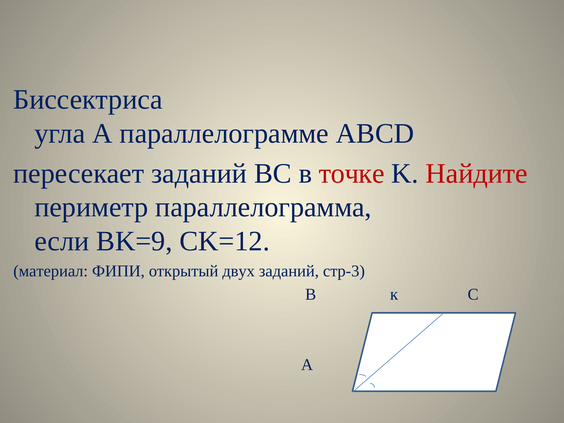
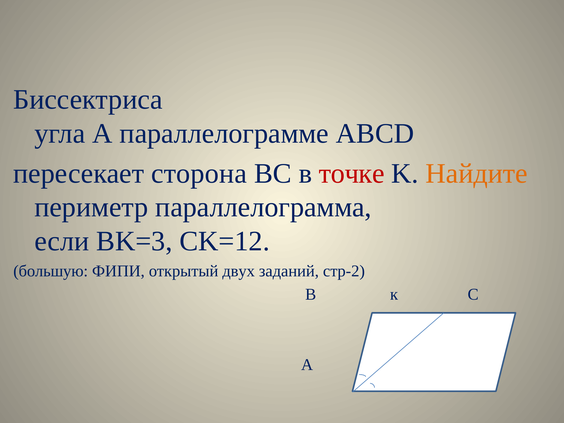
пересекает заданий: заданий -> сторона (199, 174)
Найдите colour: red -> orange (477, 174)
BK=9: BK=9 -> BK=3 (134, 241)
материал: материал -> большую (51, 271)
стр-3: стр-3 -> стр-2 (344, 271)
